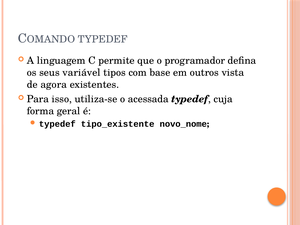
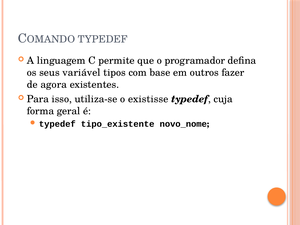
vista: vista -> fazer (233, 73)
acessada: acessada -> existisse (148, 99)
